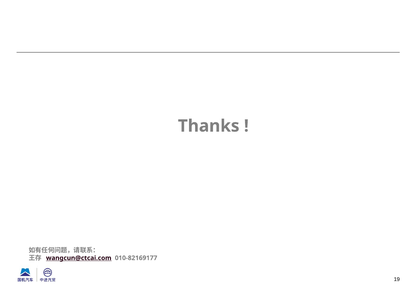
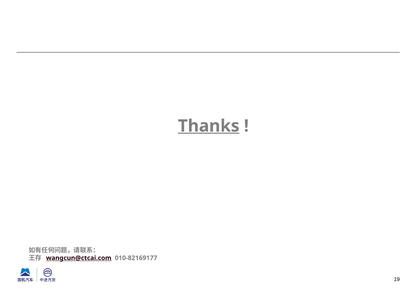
Thanks underline: none -> present (209, 126)
